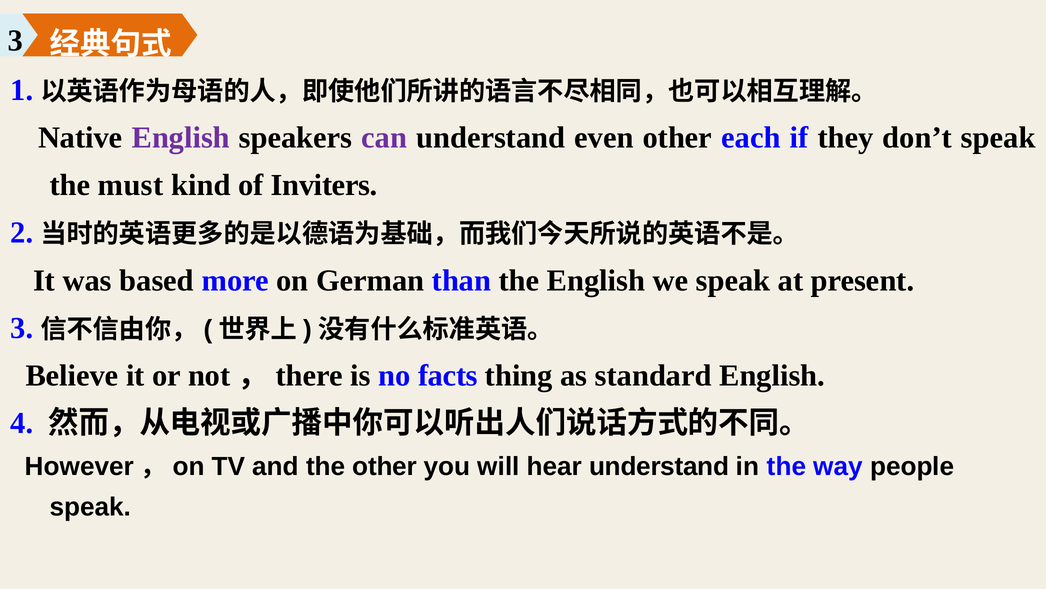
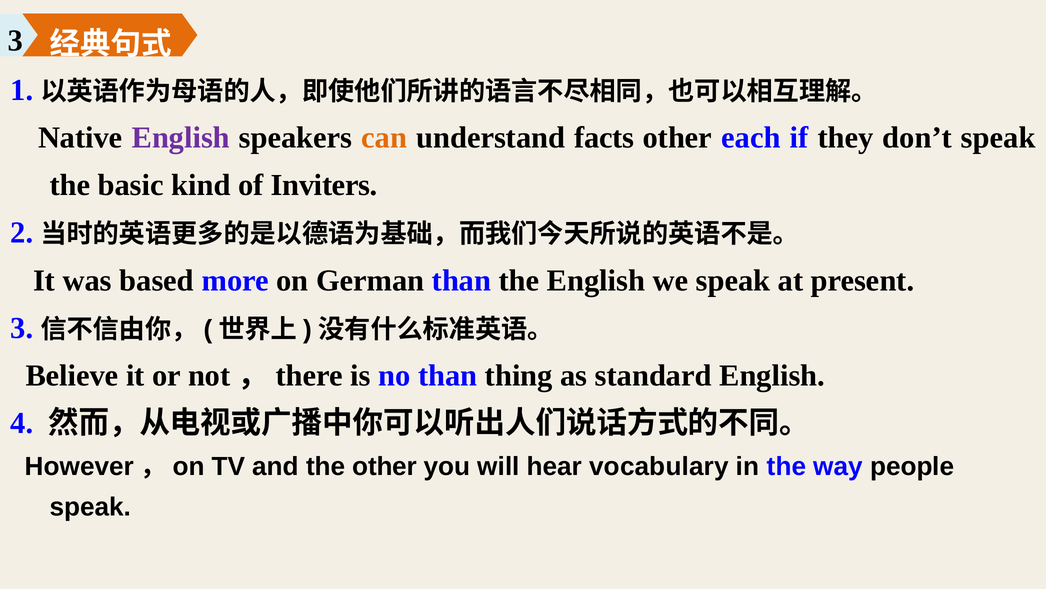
can colour: purple -> orange (384, 137)
even: even -> facts (604, 137)
must: must -> basic (131, 185)
no facts: facts -> than (448, 375)
hear understand: understand -> vocabulary (659, 466)
